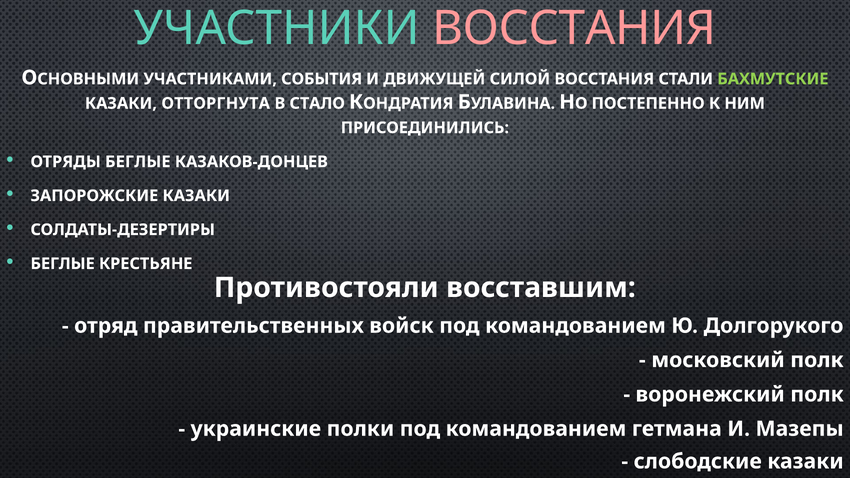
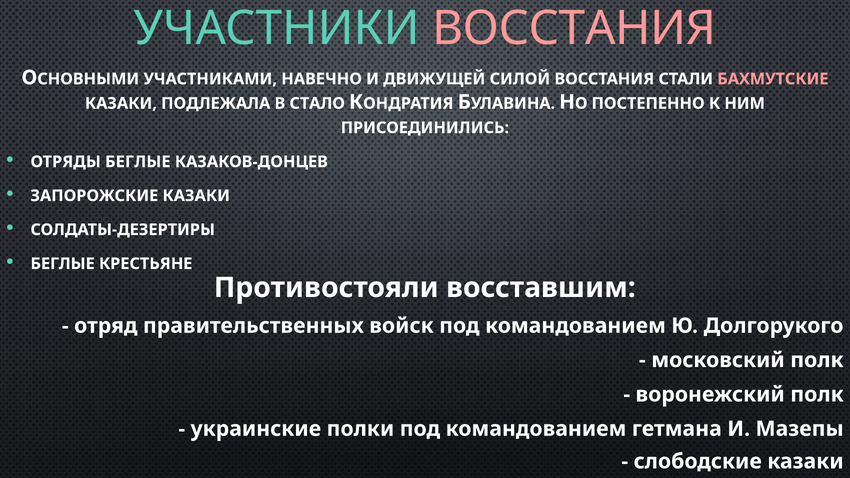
СОБЫТИЯ: СОБЫТИЯ -> НАВЕЧНО (322, 79)
БАХМУТСКИЕ colour: light green -> pink (773, 79)
ОТТОРГНУТА: ОТТОРГНУТА -> ПОДЛЕЖАЛА (216, 103)
